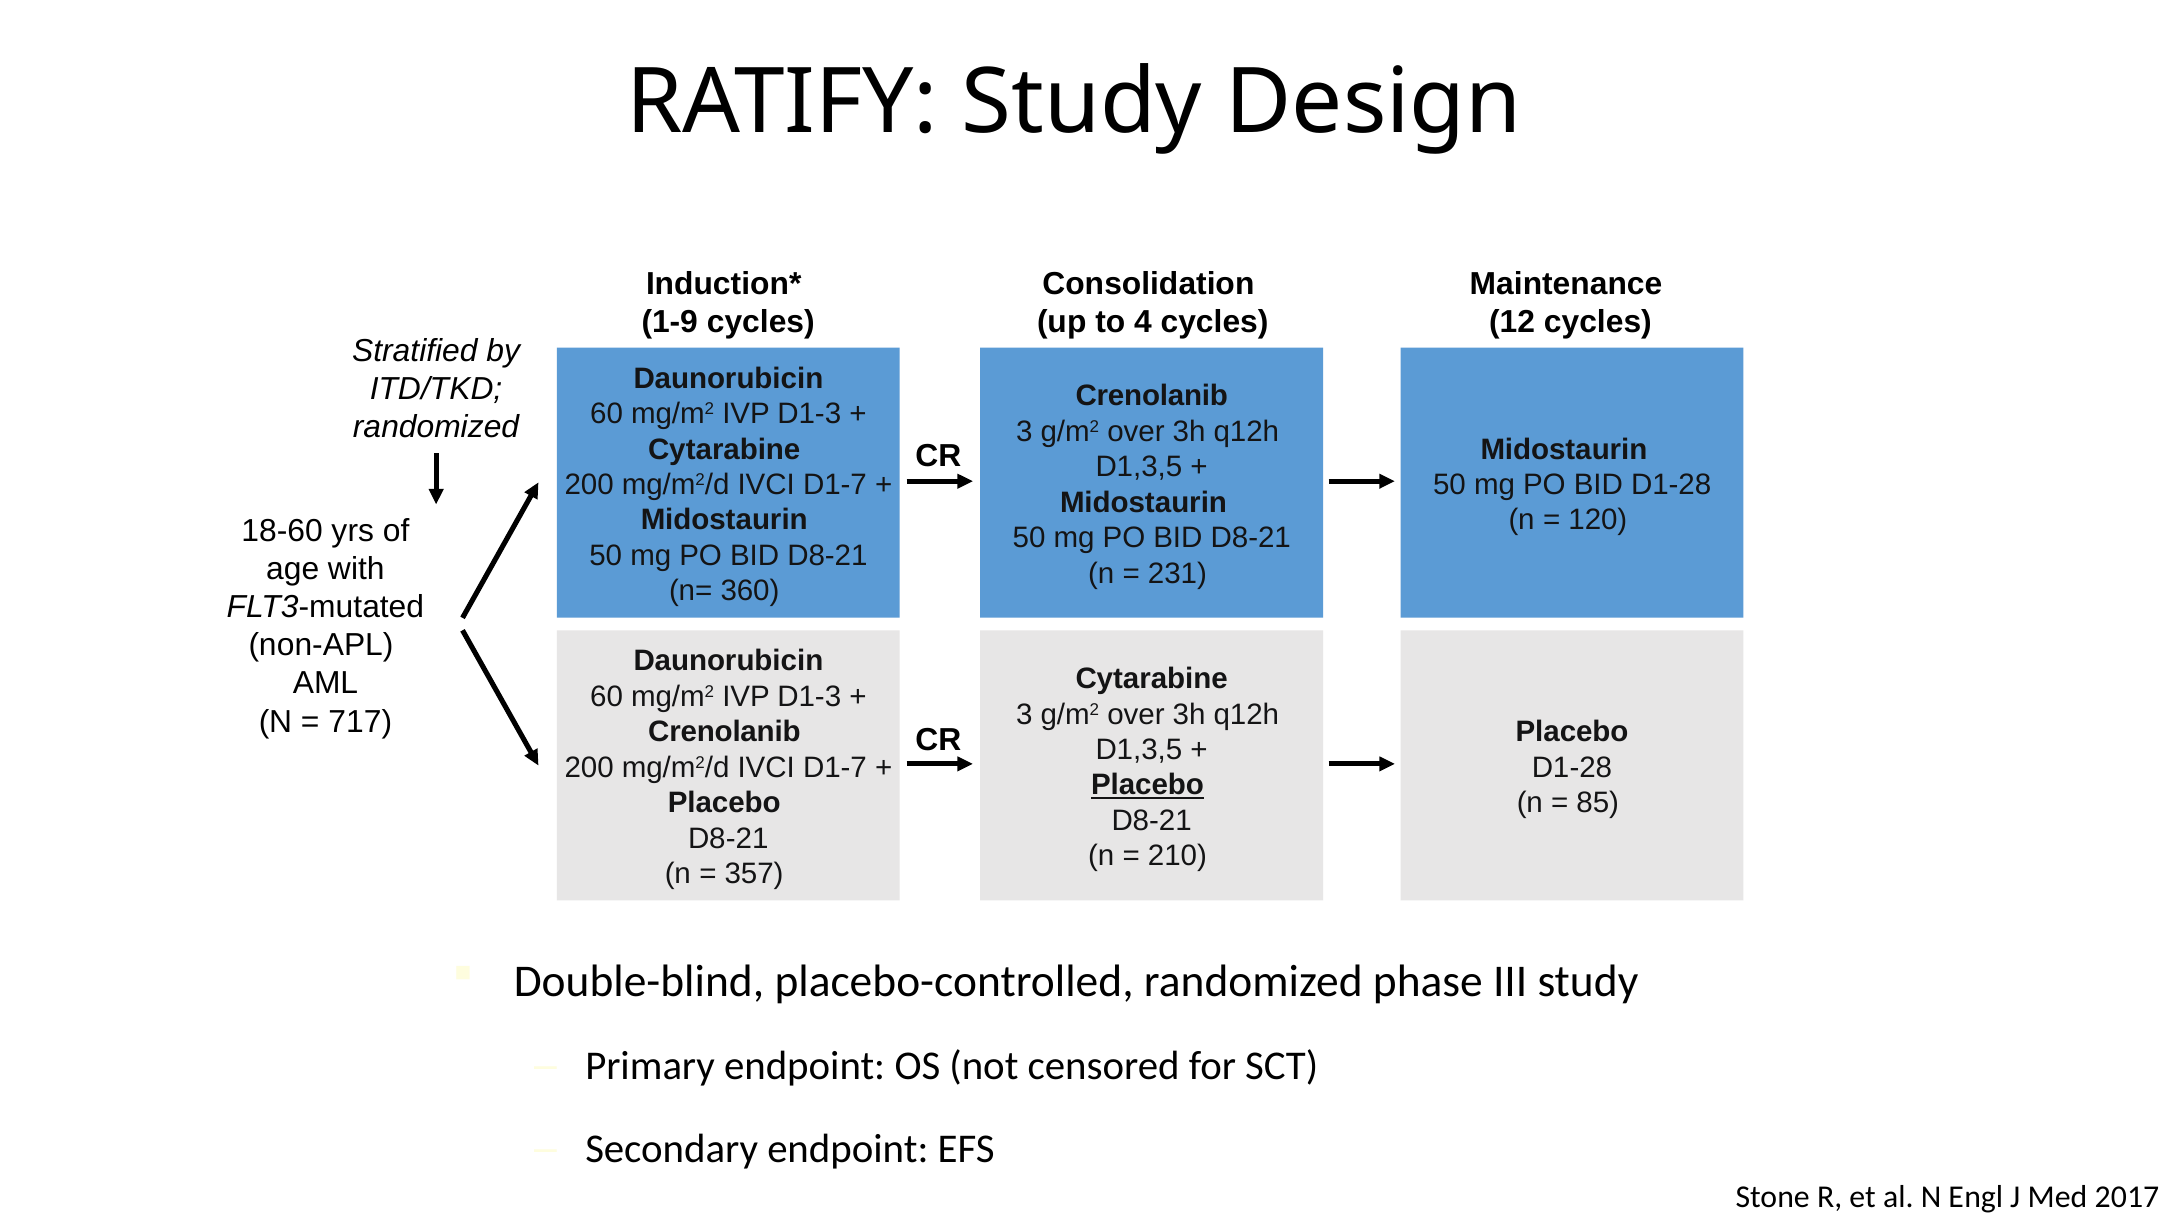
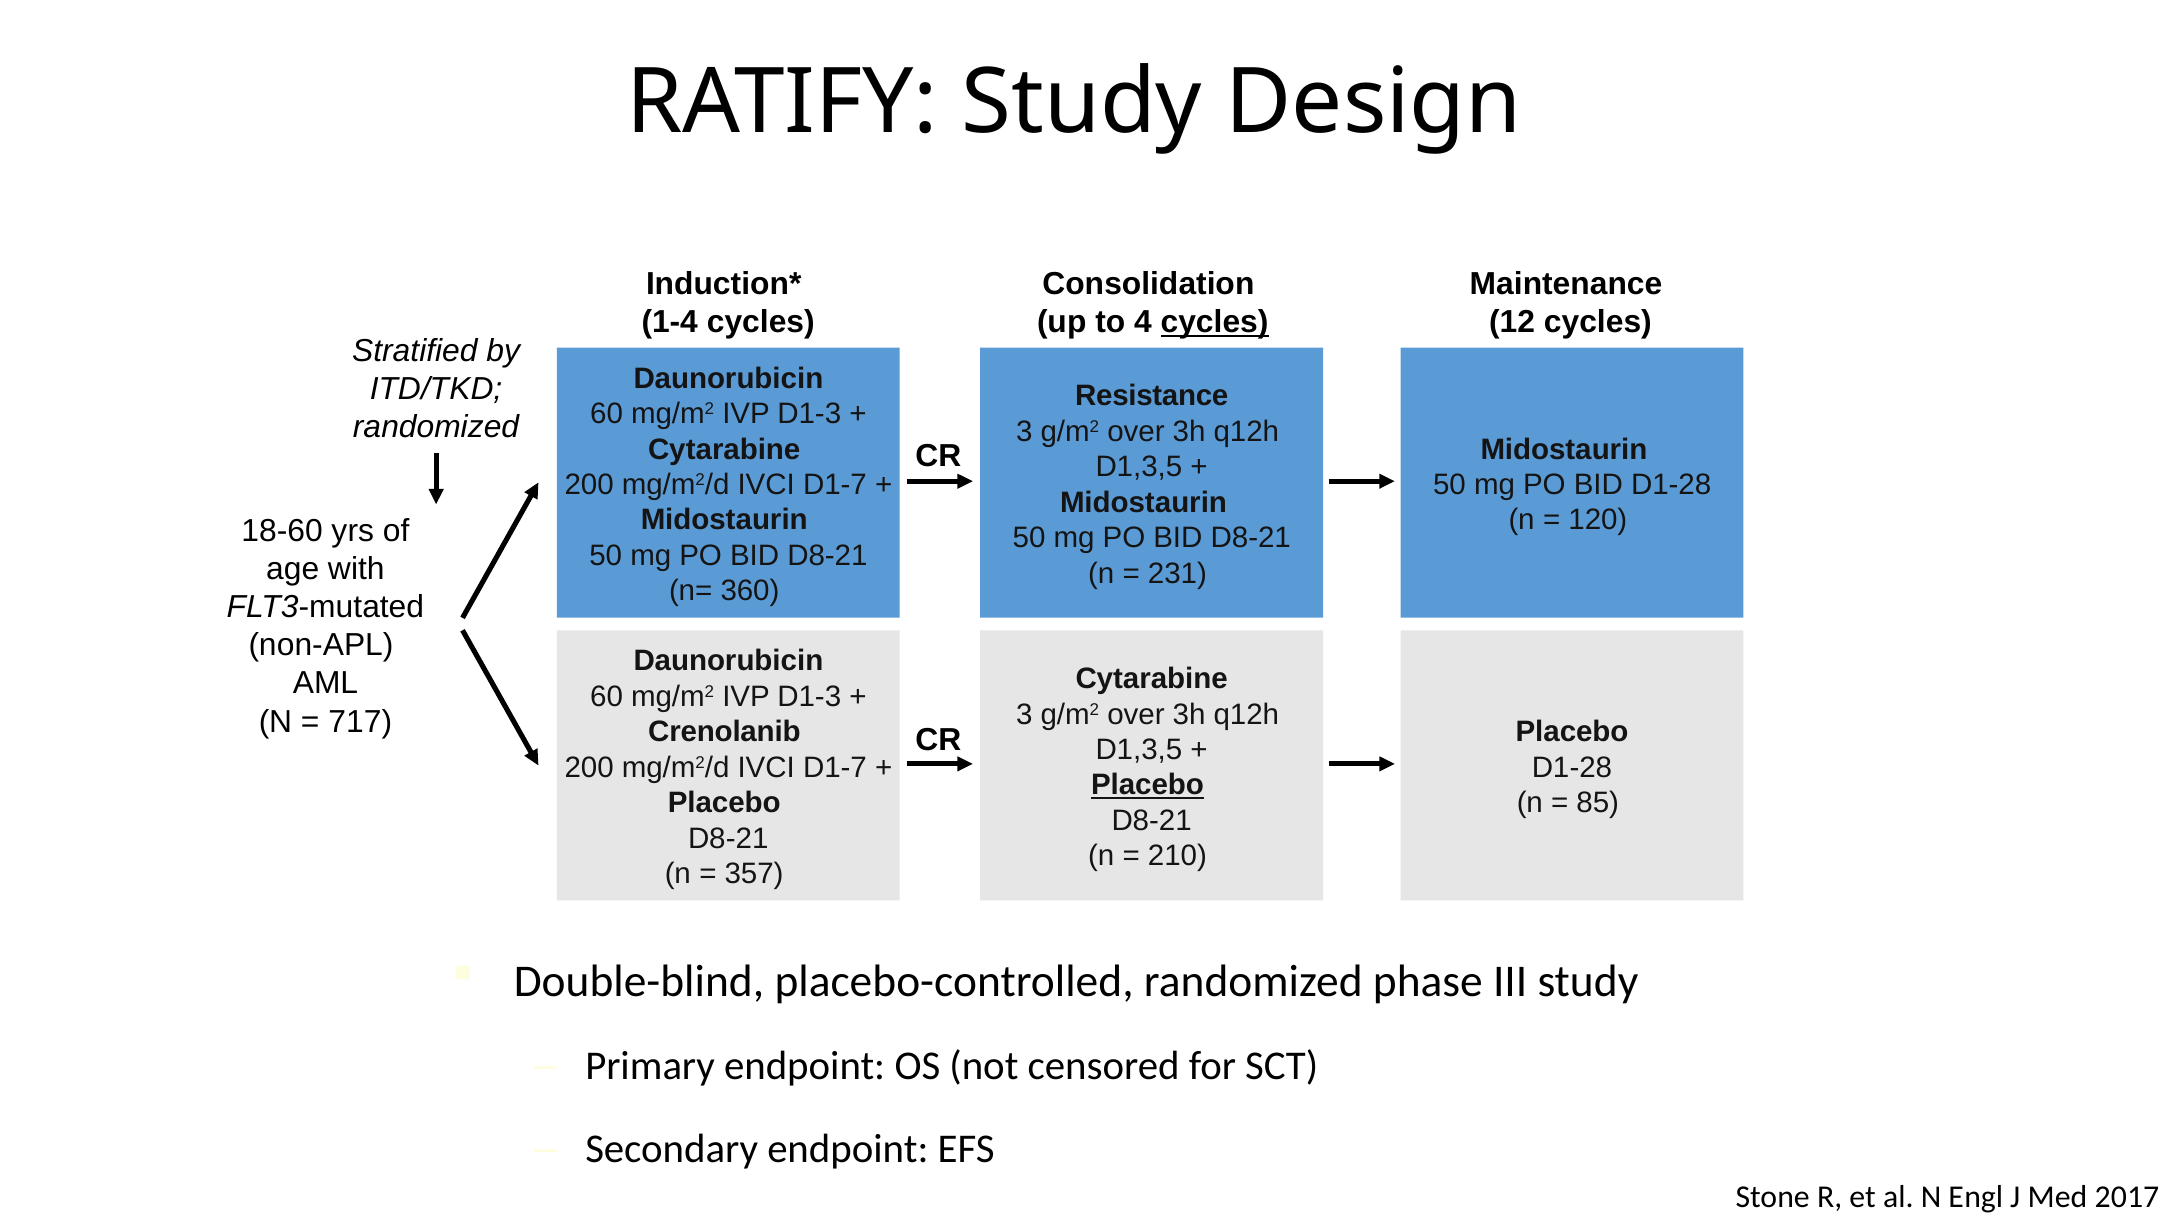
1-9: 1-9 -> 1-4 (670, 322)
cycles underline: none -> present (1215, 322)
Crenolanib: Crenolanib -> Resistance (1152, 396)
